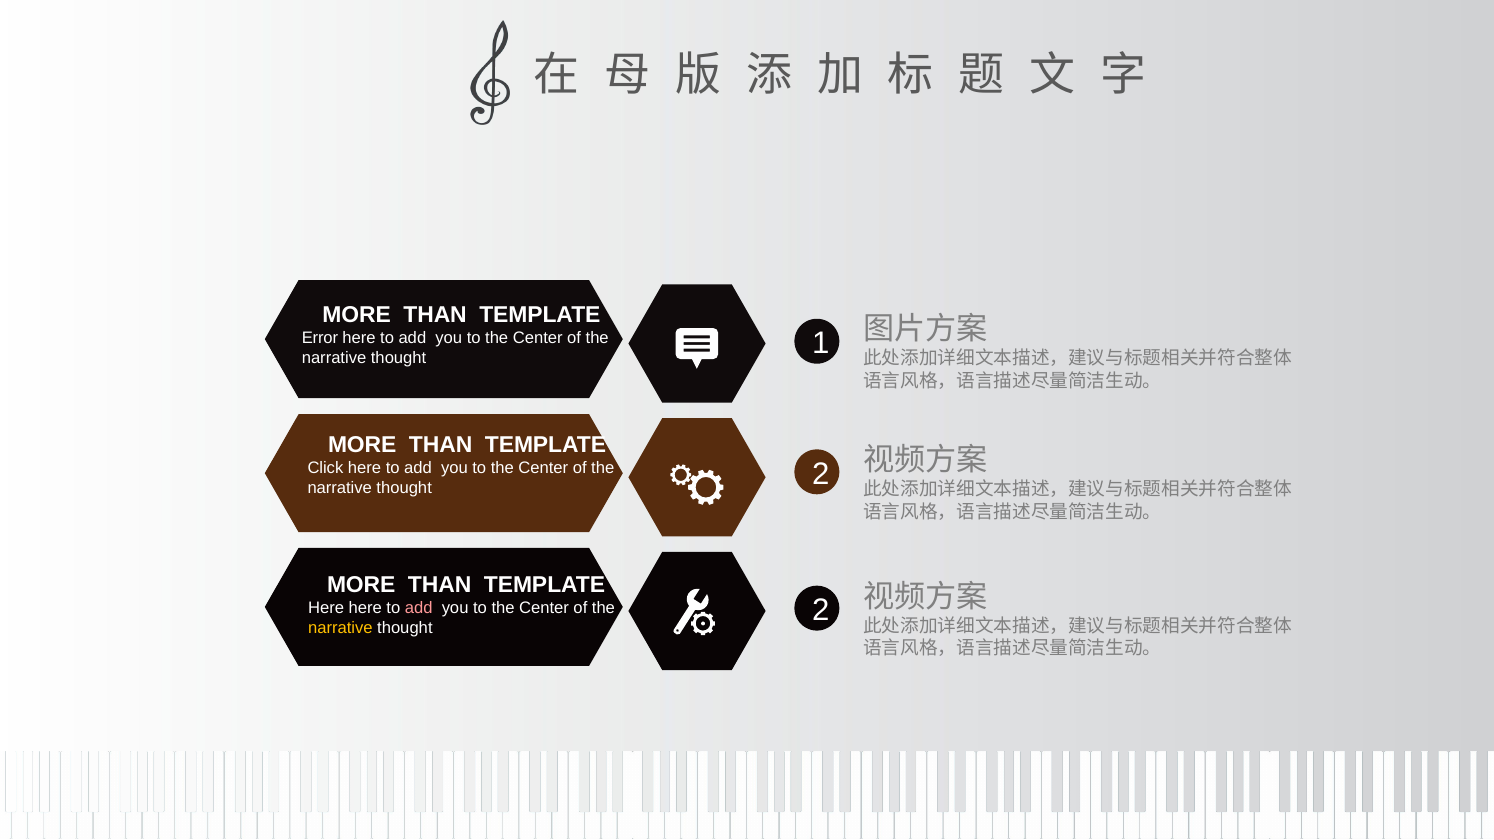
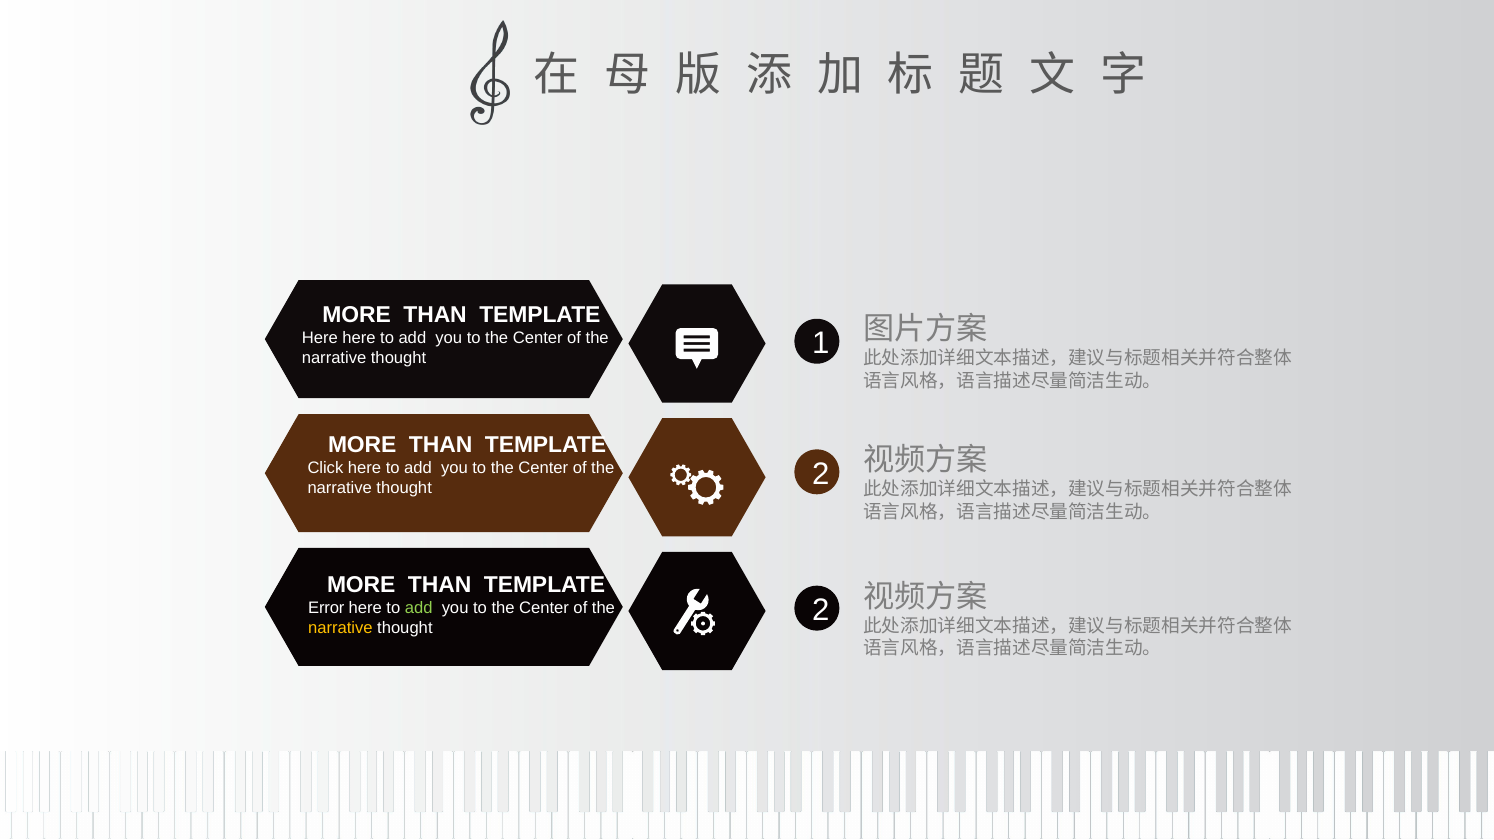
Error: Error -> Here (320, 338)
Here: Here -> Error (326, 608)
add colour: pink -> light green (419, 608)
